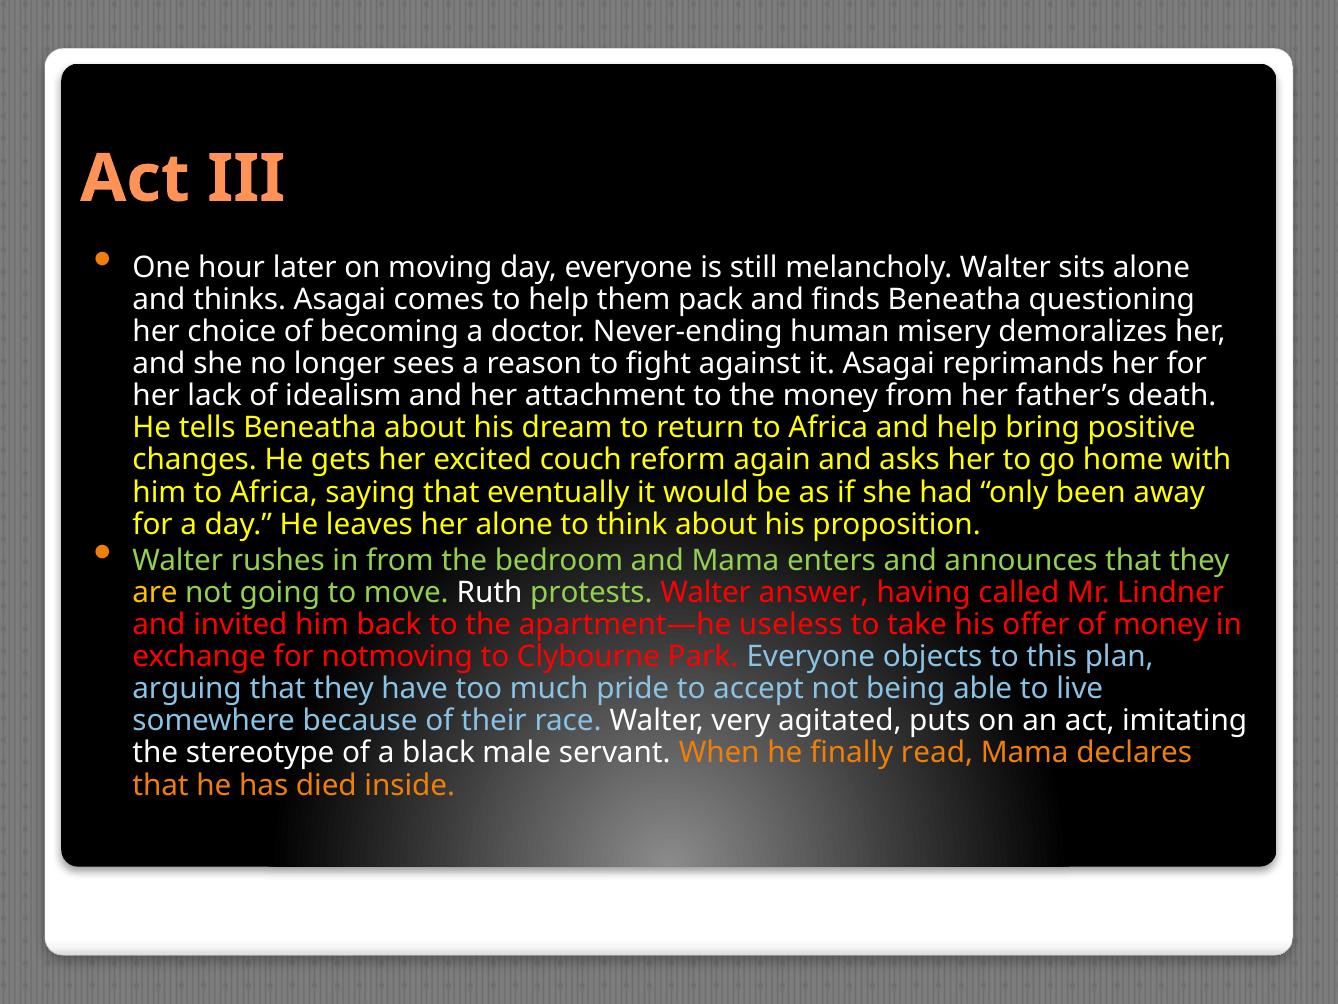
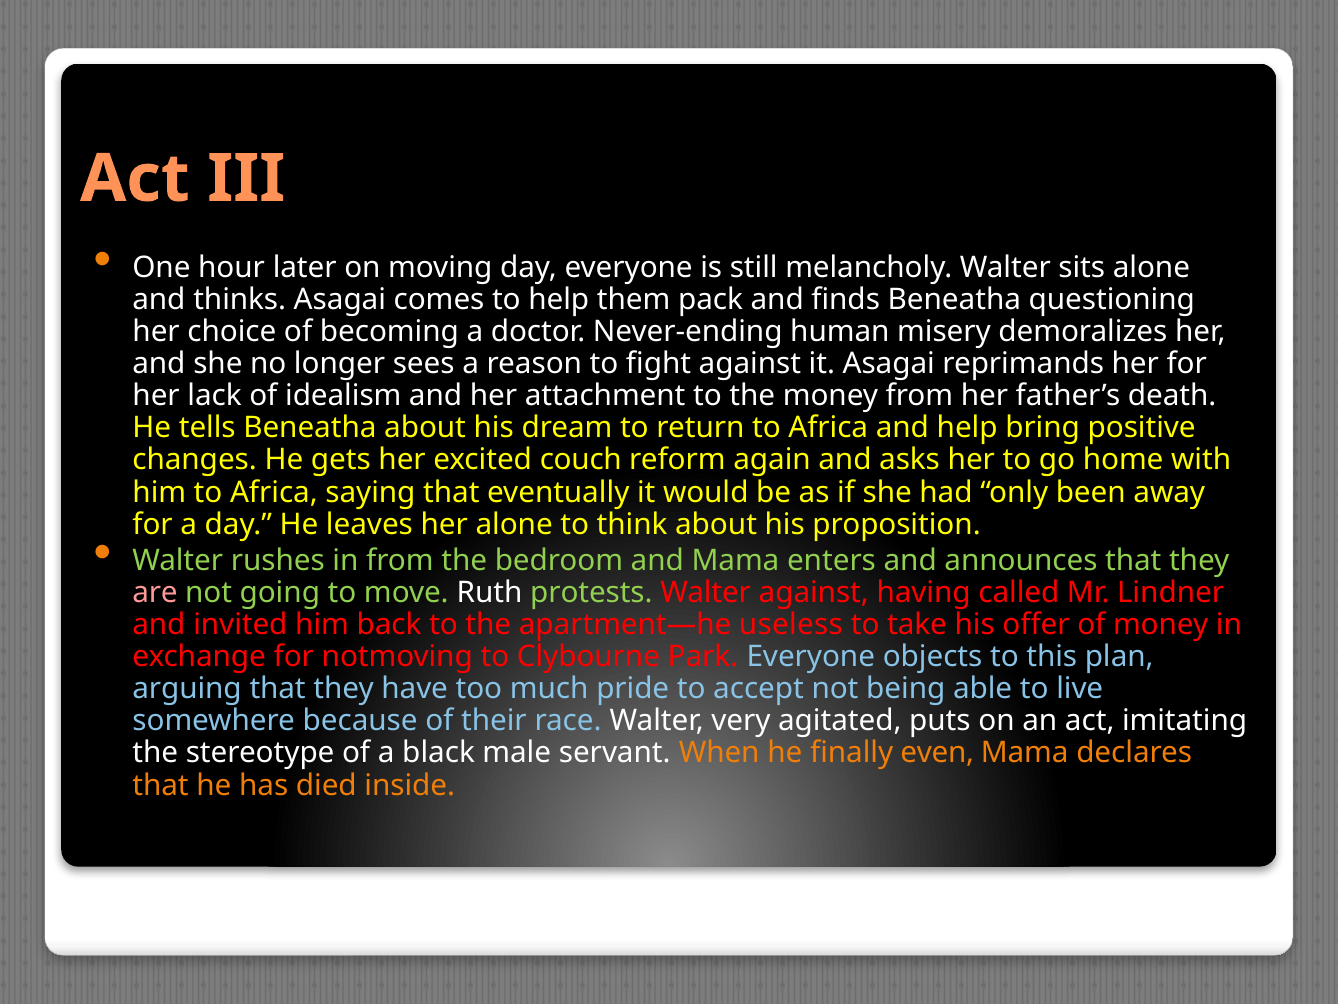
are colour: yellow -> pink (155, 592)
Walter answer: answer -> against (814, 592)
read: read -> even (937, 753)
